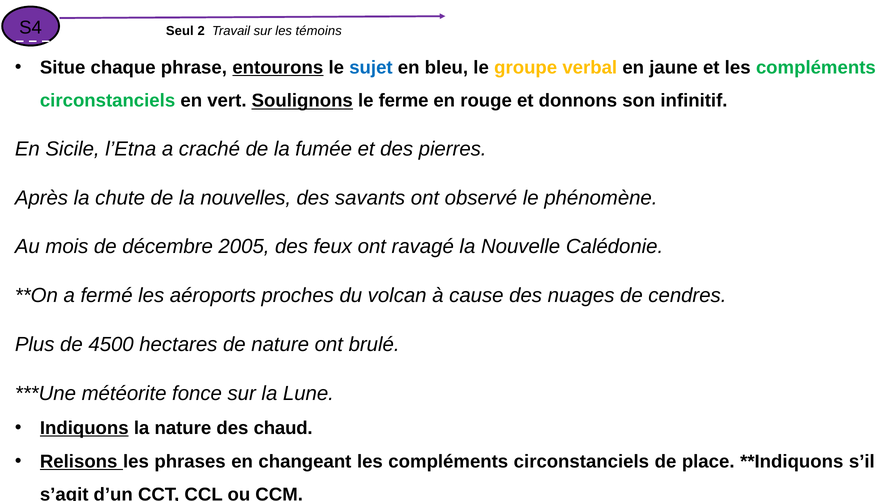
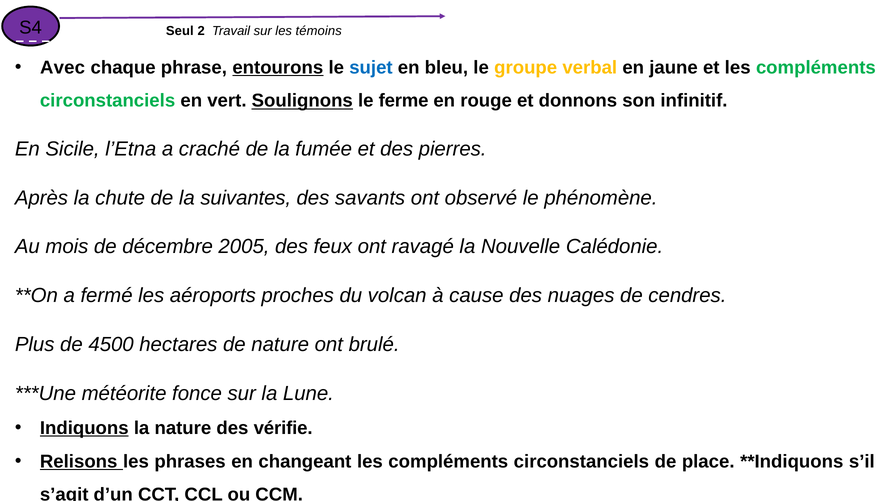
Situe: Situe -> Avec (63, 67)
nouvelles: nouvelles -> suivantes (246, 198)
chaud: chaud -> vérifie (283, 428)
